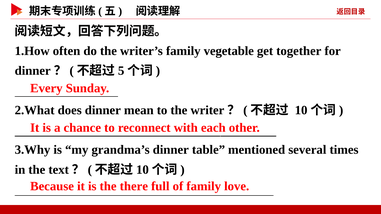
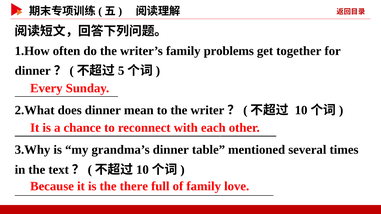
vegetable: vegetable -> problems (229, 51)
